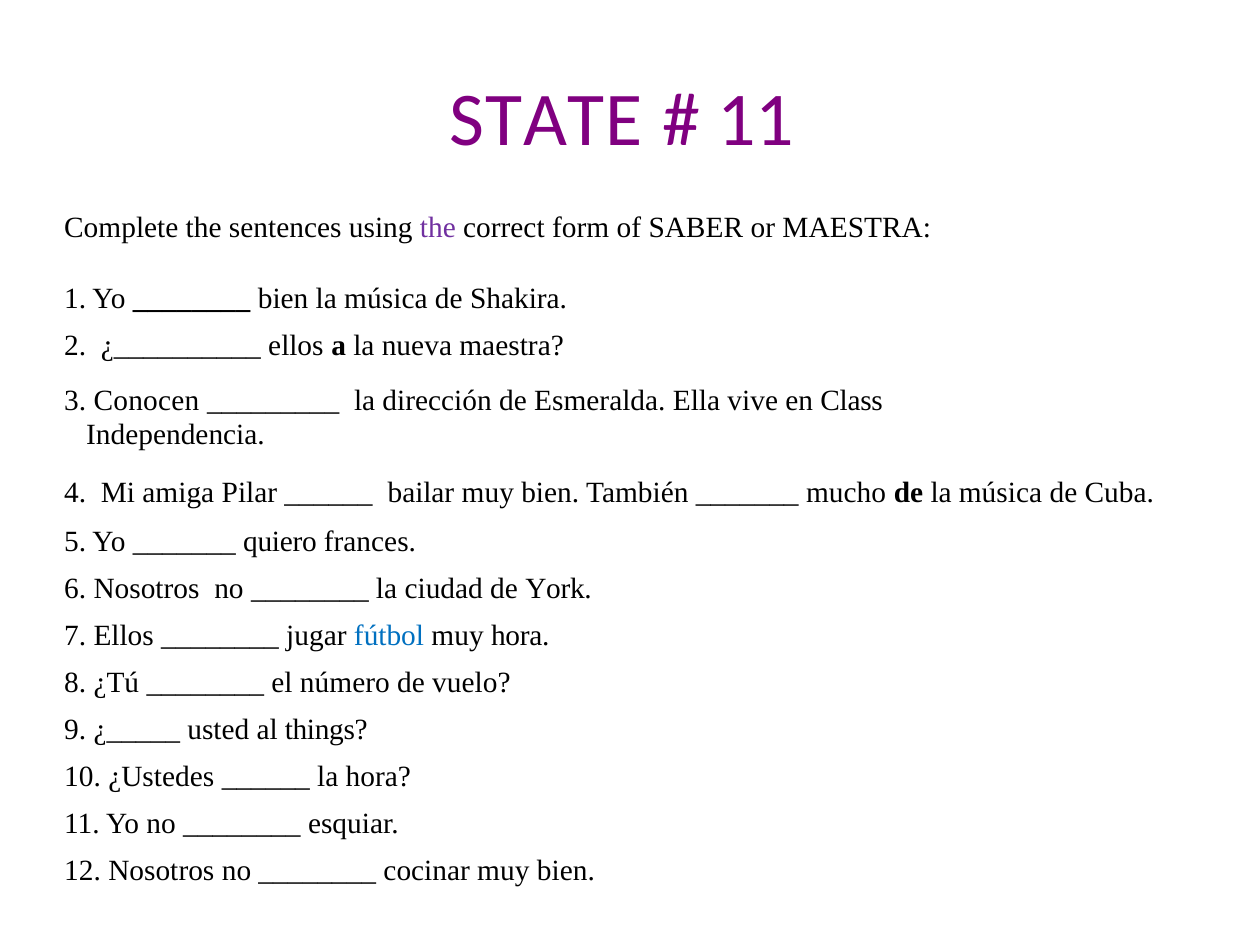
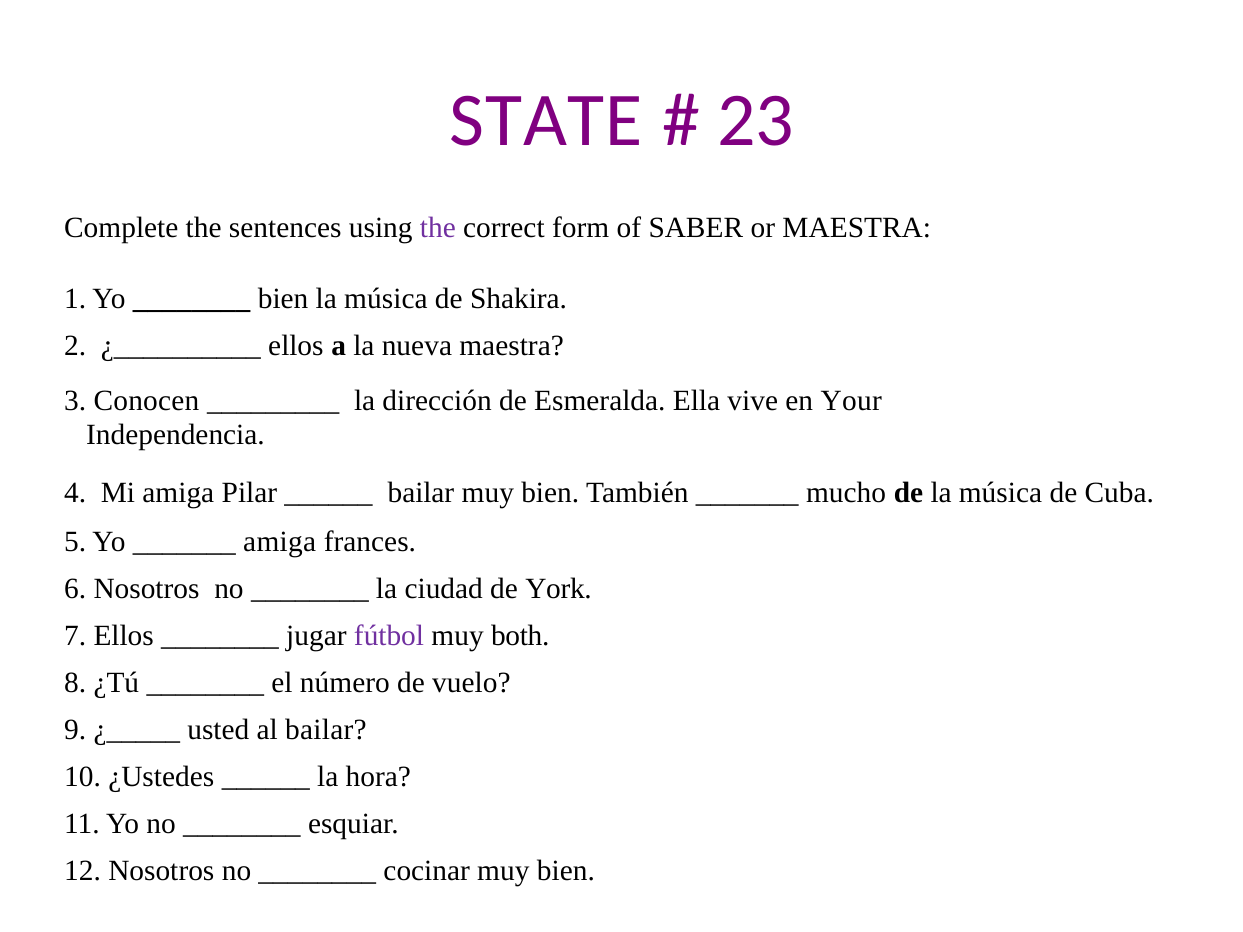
11: 11 -> 23 (756, 120)
Class: Class -> Your (851, 401)
quiero: quiero -> amiga (280, 542)
fútbol colour: blue -> purple (389, 636)
muy hora: hora -> both (520, 636)
al things: things -> bailar (326, 730)
